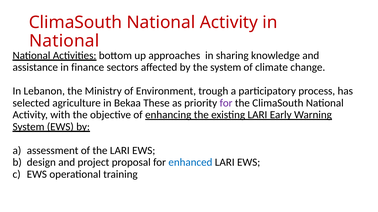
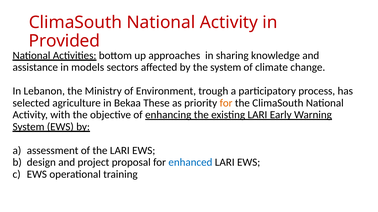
National: National -> Provided (64, 41)
finance: finance -> models (88, 67)
for colour: purple -> orange (226, 103)
